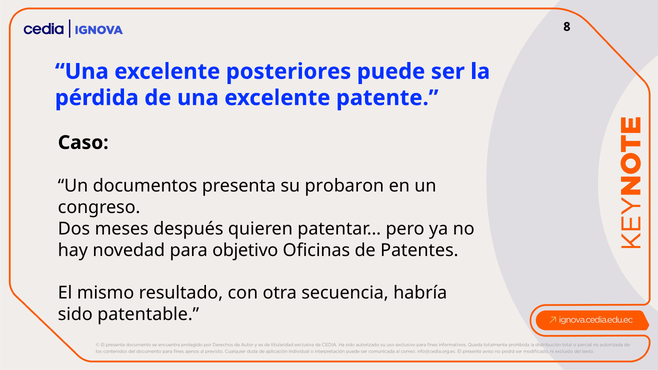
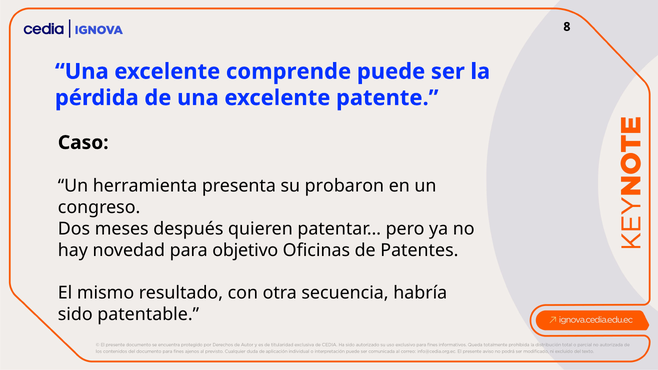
posteriores: posteriores -> comprende (289, 72)
documentos: documentos -> herramienta (145, 186)
